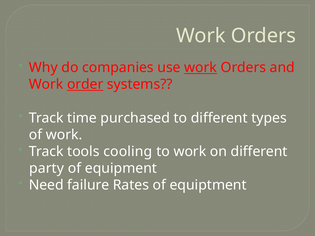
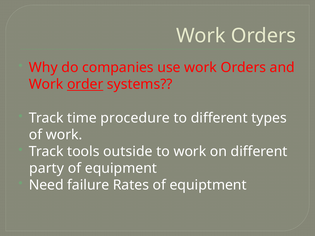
work underline: present -> none (201, 68)
purchased: purchased -> procedure (135, 118)
cooling: cooling -> outside (128, 152)
